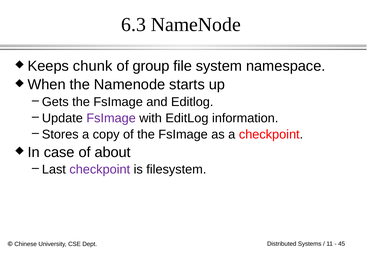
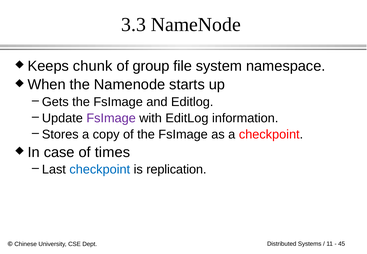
6.3: 6.3 -> 3.3 (134, 25)
about: about -> times (112, 152)
checkpoint colour: purple -> blue (100, 170)
filesystem: filesystem -> replication (176, 170)
